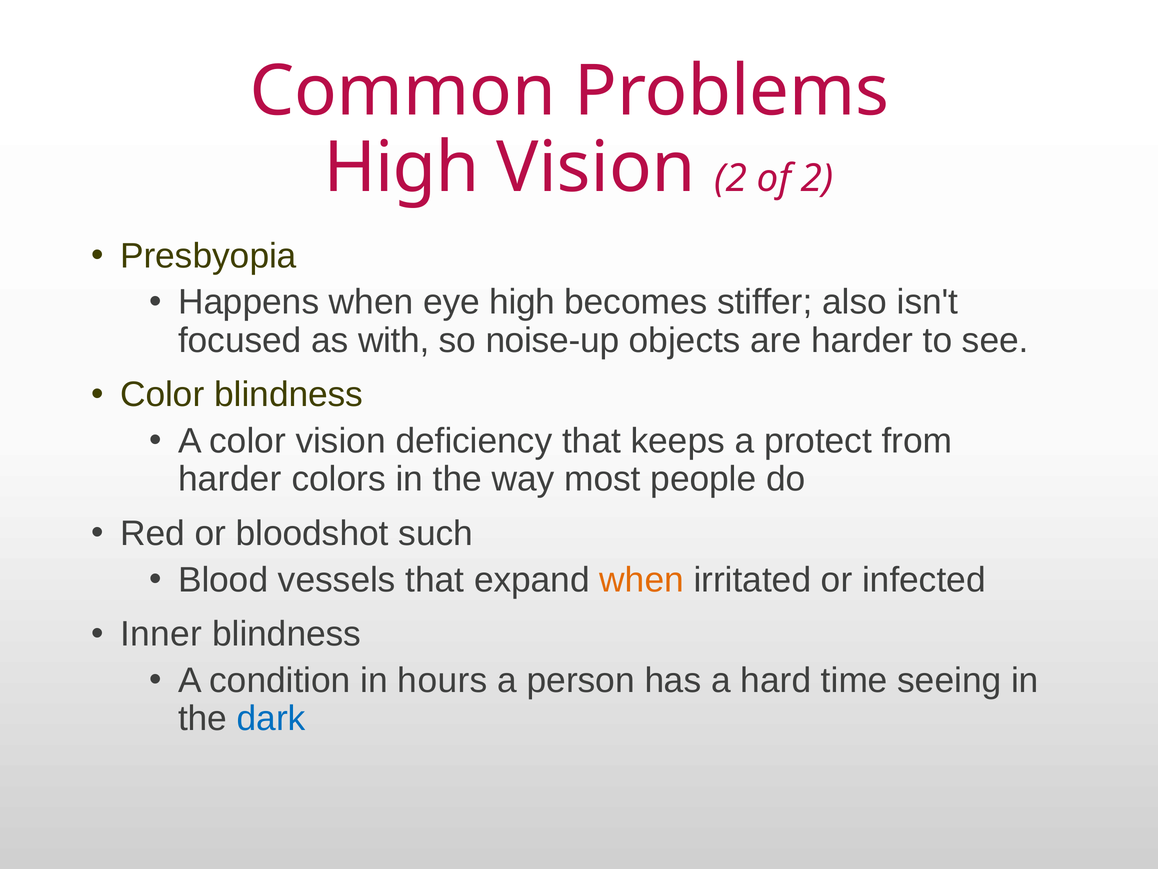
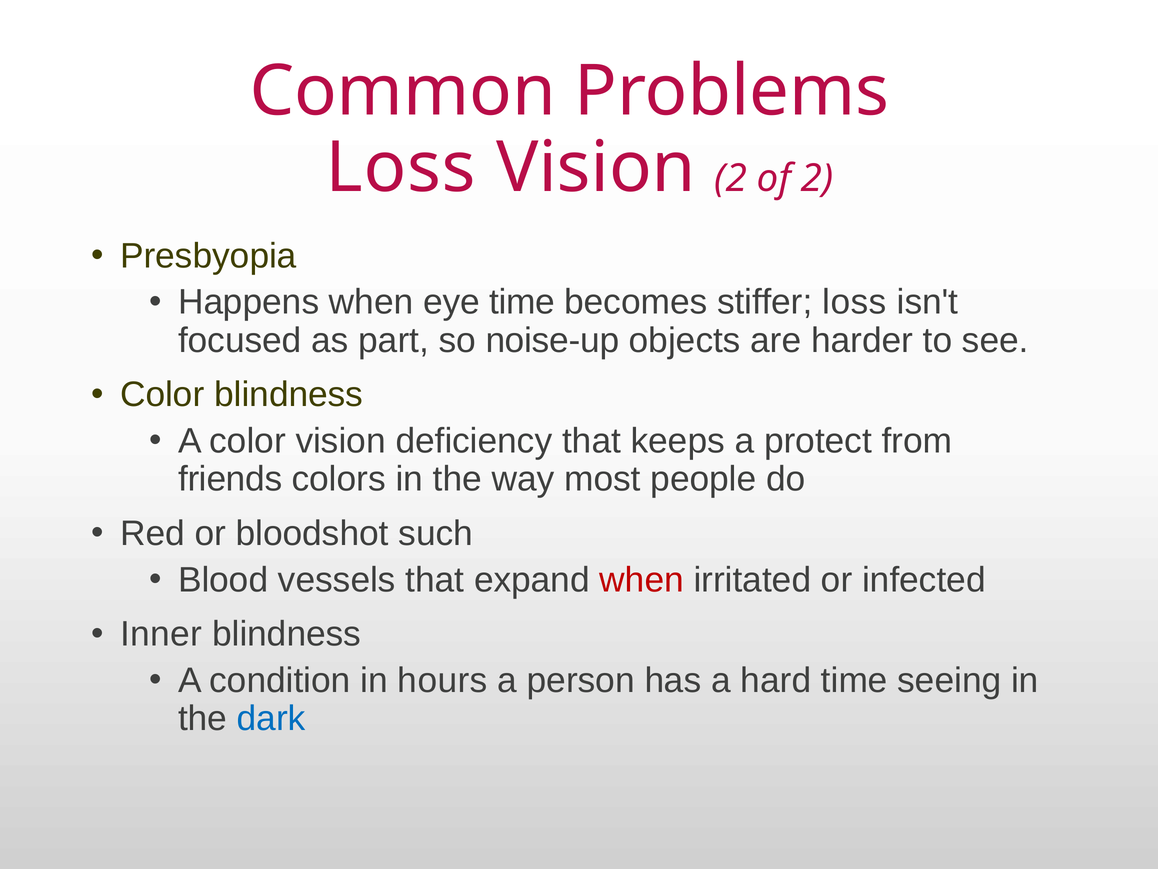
High: High -> Loss (401, 168)
eye high: high -> time (522, 302)
stiffer also: also -> loss (854, 302)
with: with -> part (394, 340)
harder: harder -> friends (230, 479)
when colour: orange -> red (642, 580)
